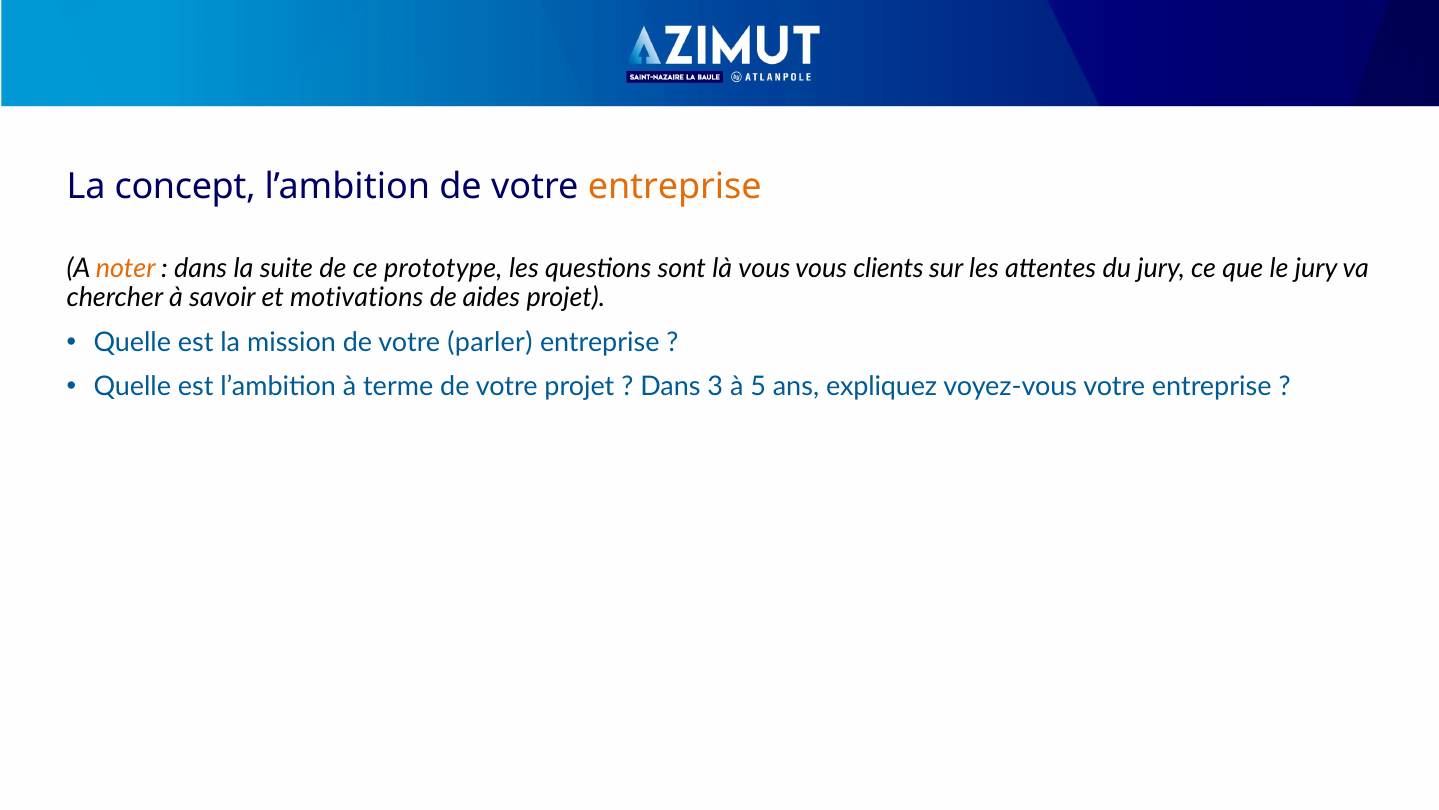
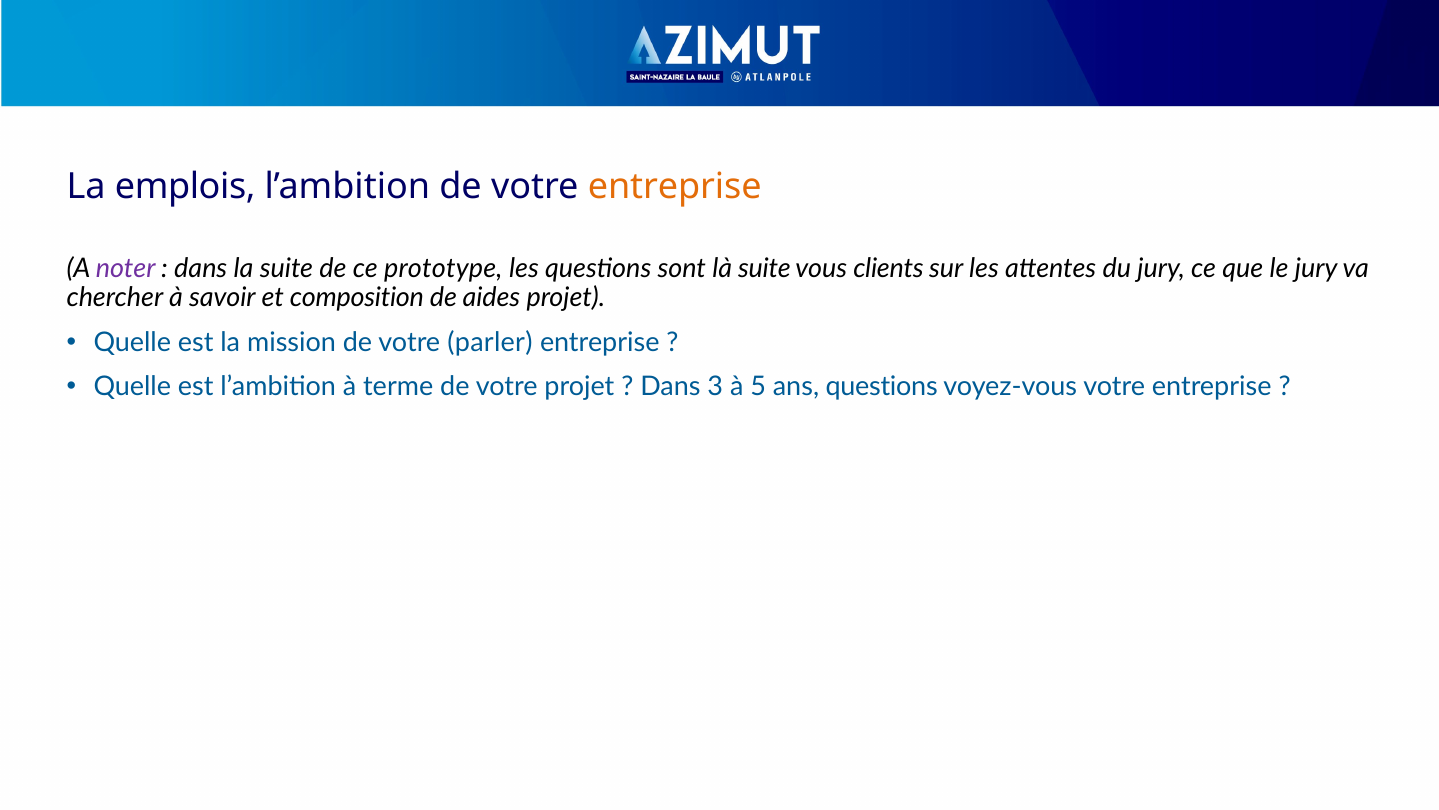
concept: concept -> emplois (185, 186)
noter colour: orange -> purple (126, 269)
là vous: vous -> suite (765, 269)
motivations: motivations -> composition (357, 298)
ans expliquez: expliquez -> questions (882, 386)
